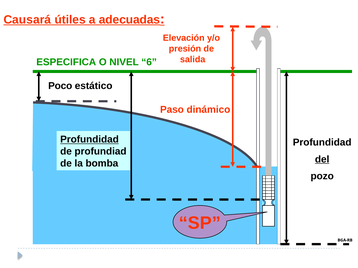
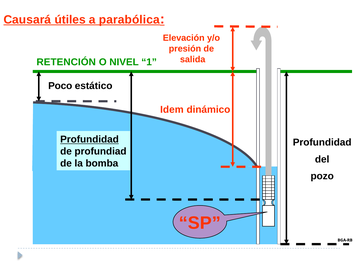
adecuadas: adecuadas -> parabólica (129, 20)
ESPECIFICA: ESPECIFICA -> RETENCIÓN (66, 62)
6: 6 -> 1 (149, 62)
Paso: Paso -> Idem (172, 110)
del underline: present -> none (322, 160)
